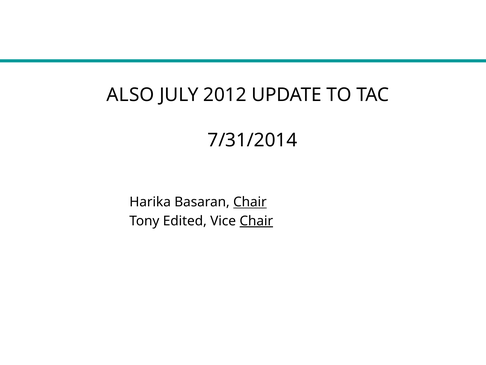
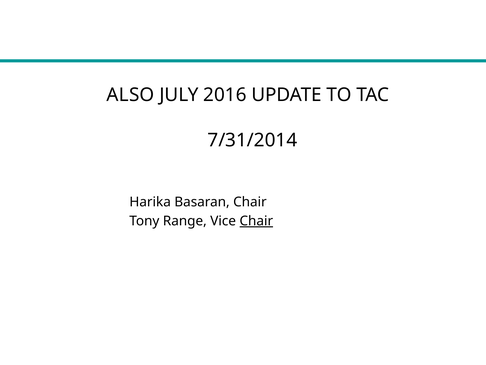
2012: 2012 -> 2016 (225, 95)
Chair underline: present -> none (250, 202)
Edited: Edited -> Range (185, 221)
